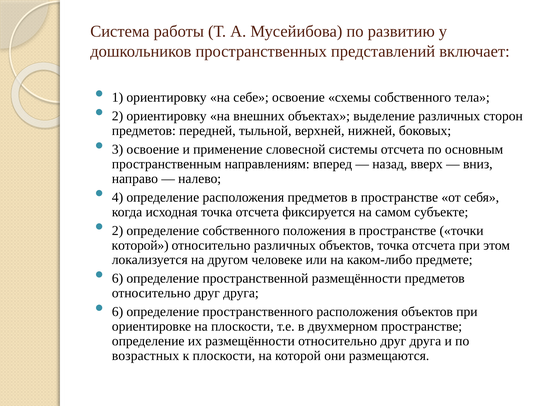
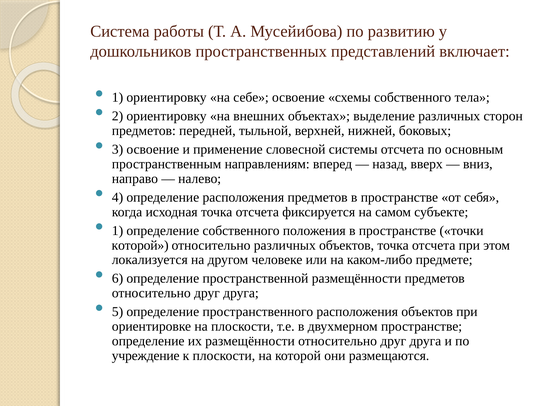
2: 2 -> 1 (118, 230)
6: 6 -> 5 (118, 312)
возрастных: возрастных -> учреждение (146, 355)
